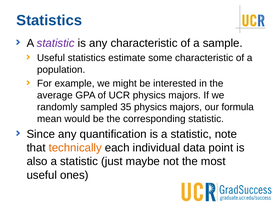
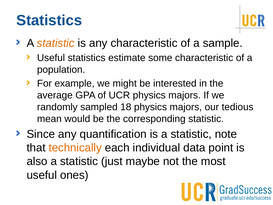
statistic colour: purple -> orange (56, 43)
35: 35 -> 18 (126, 107)
formula: formula -> tedious (238, 107)
